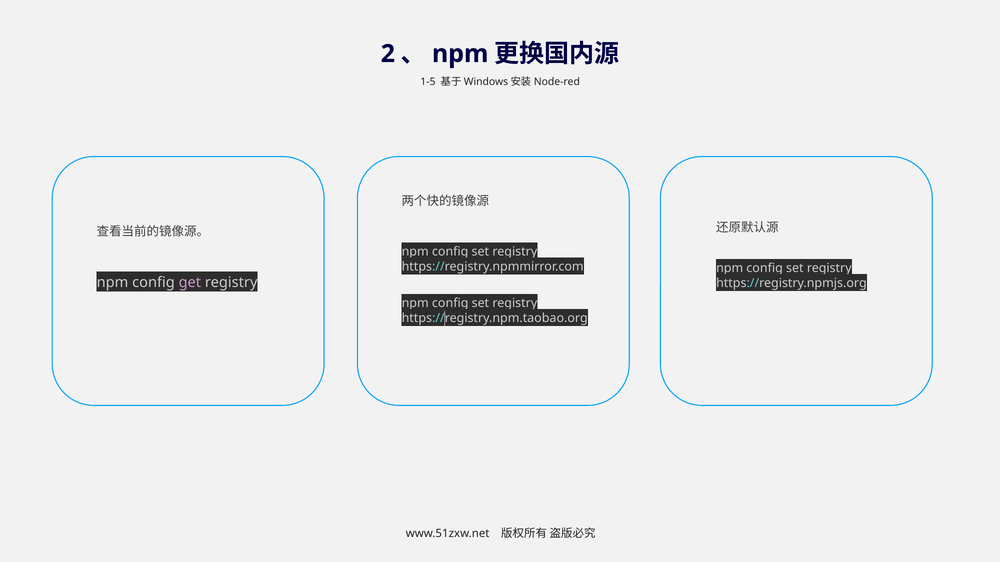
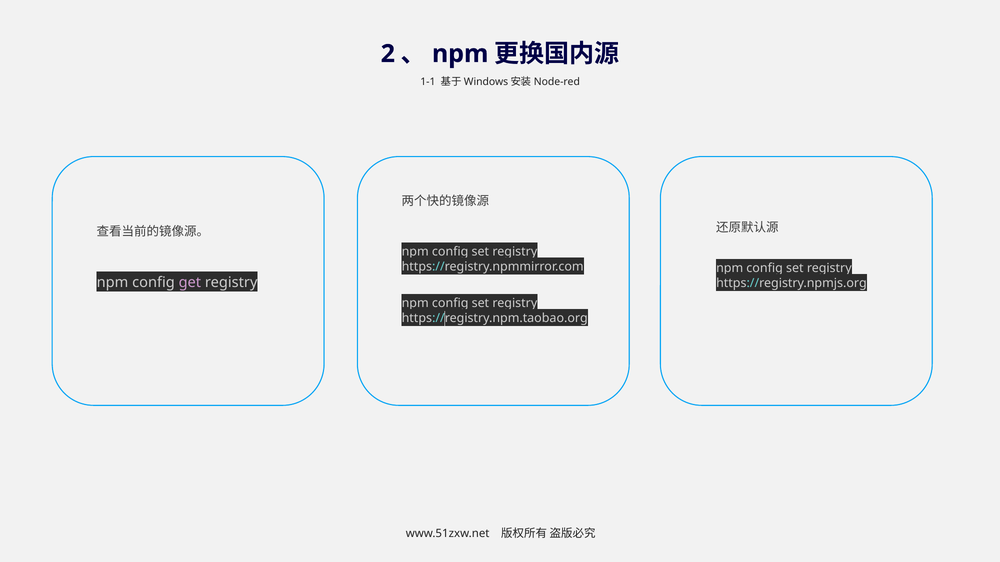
1-5: 1-5 -> 1-1 (428, 82)
